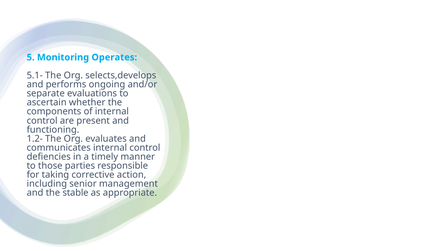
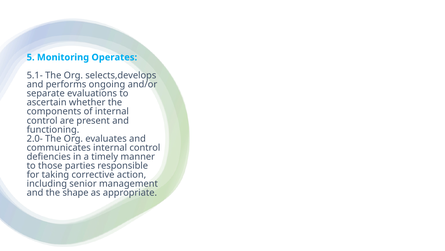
1.2-: 1.2- -> 2.0- (35, 138)
stable: stable -> shape (76, 192)
